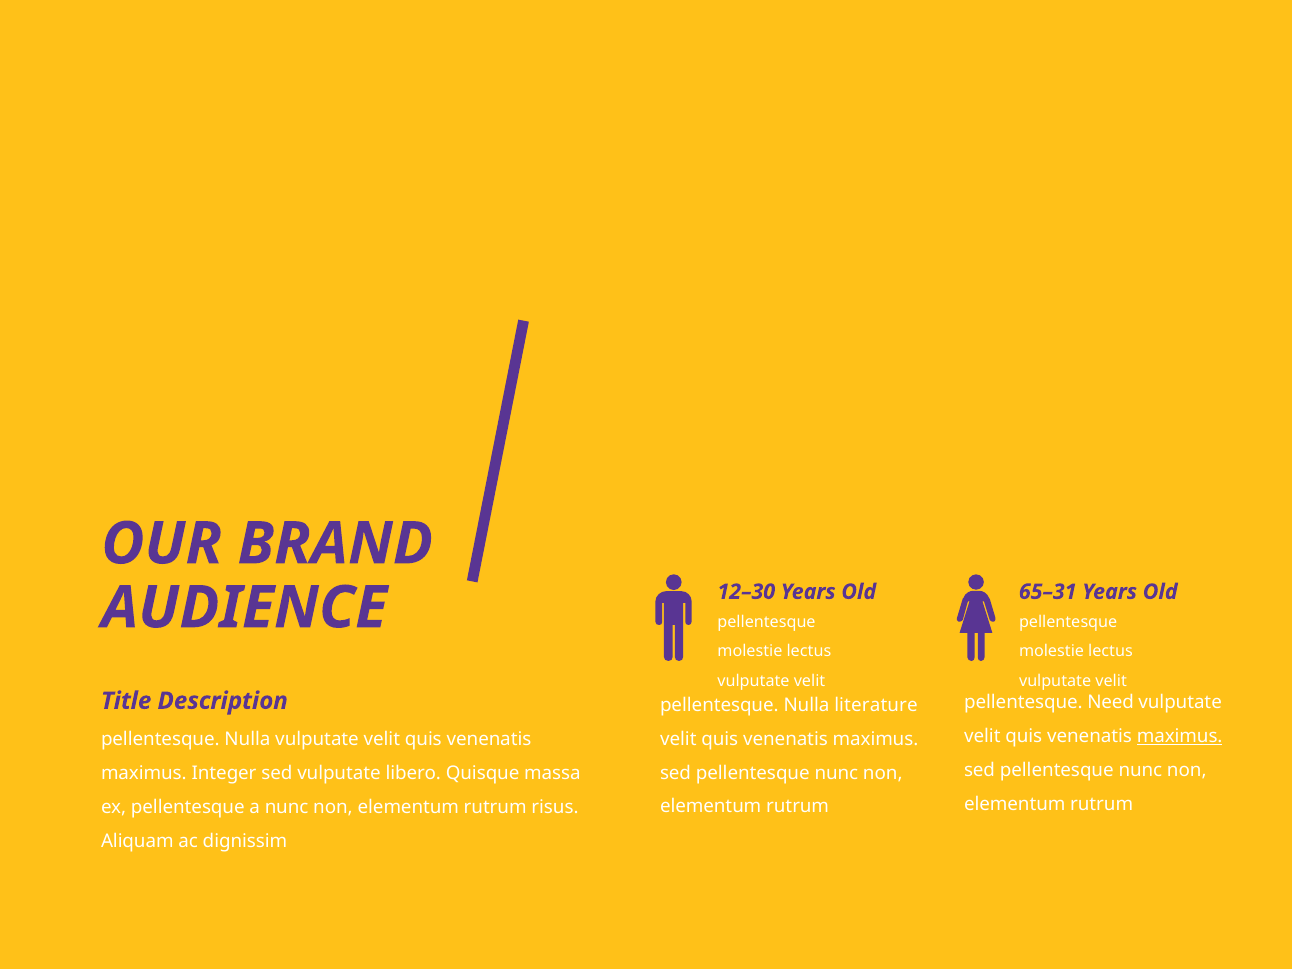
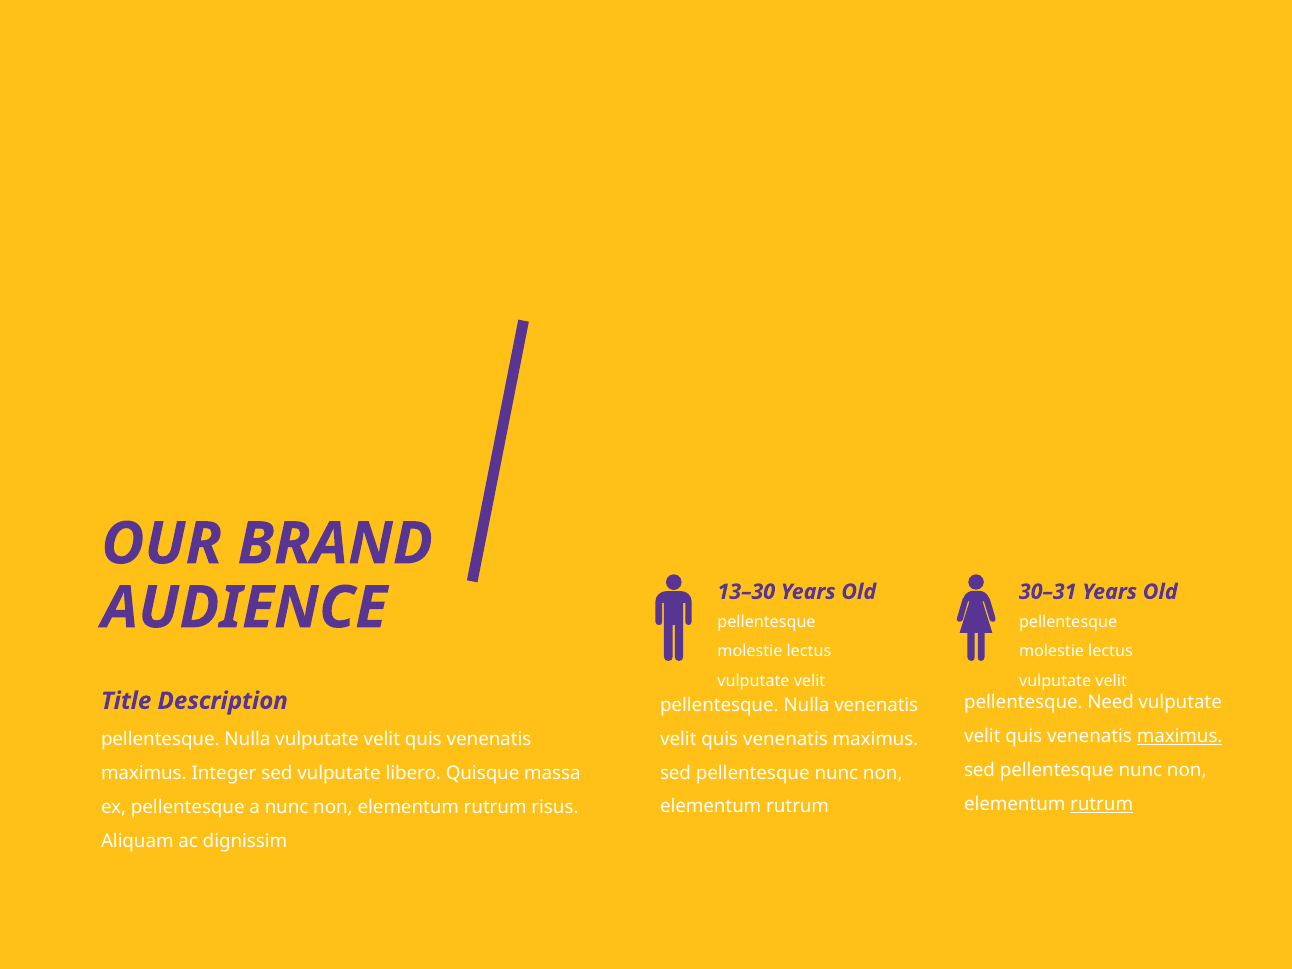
12–30: 12–30 -> 13–30 (746, 592)
65–31: 65–31 -> 30–31 (1048, 592)
Nulla literature: literature -> venenatis (876, 705)
rutrum underline: none -> present (1102, 804)
